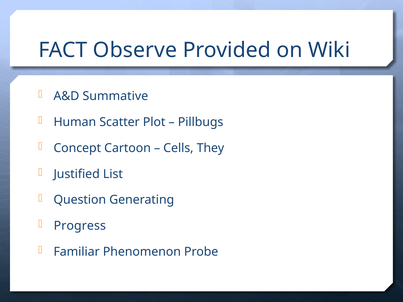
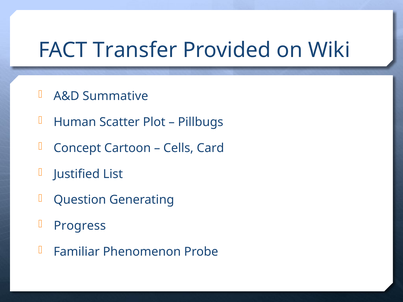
Observe: Observe -> Transfer (135, 50)
They: They -> Card (210, 148)
